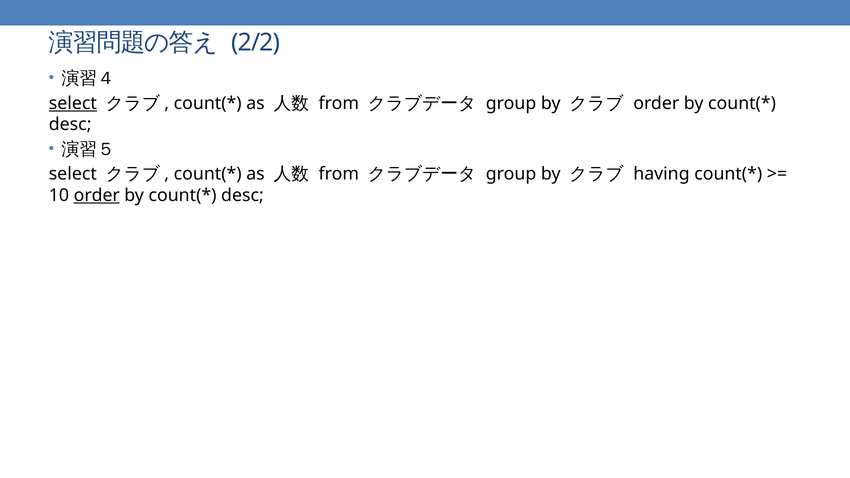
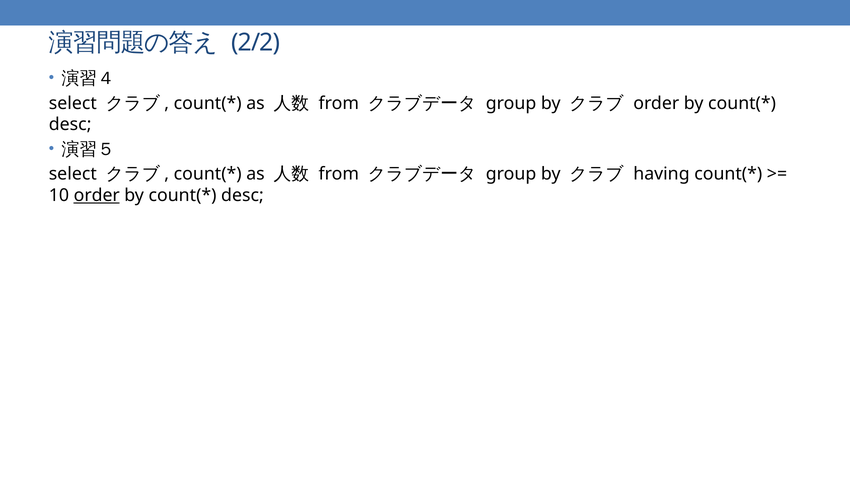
select underline: present -> none (73, 103)
